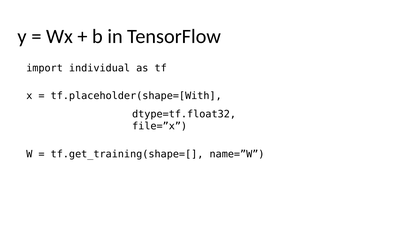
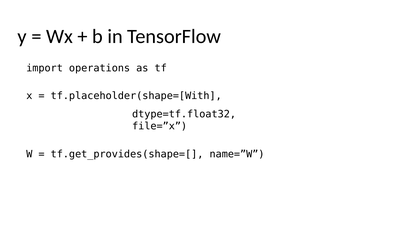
individual: individual -> operations (100, 68)
tf.get_training(shape=[: tf.get_training(shape=[ -> tf.get_provides(shape=[ (127, 154)
